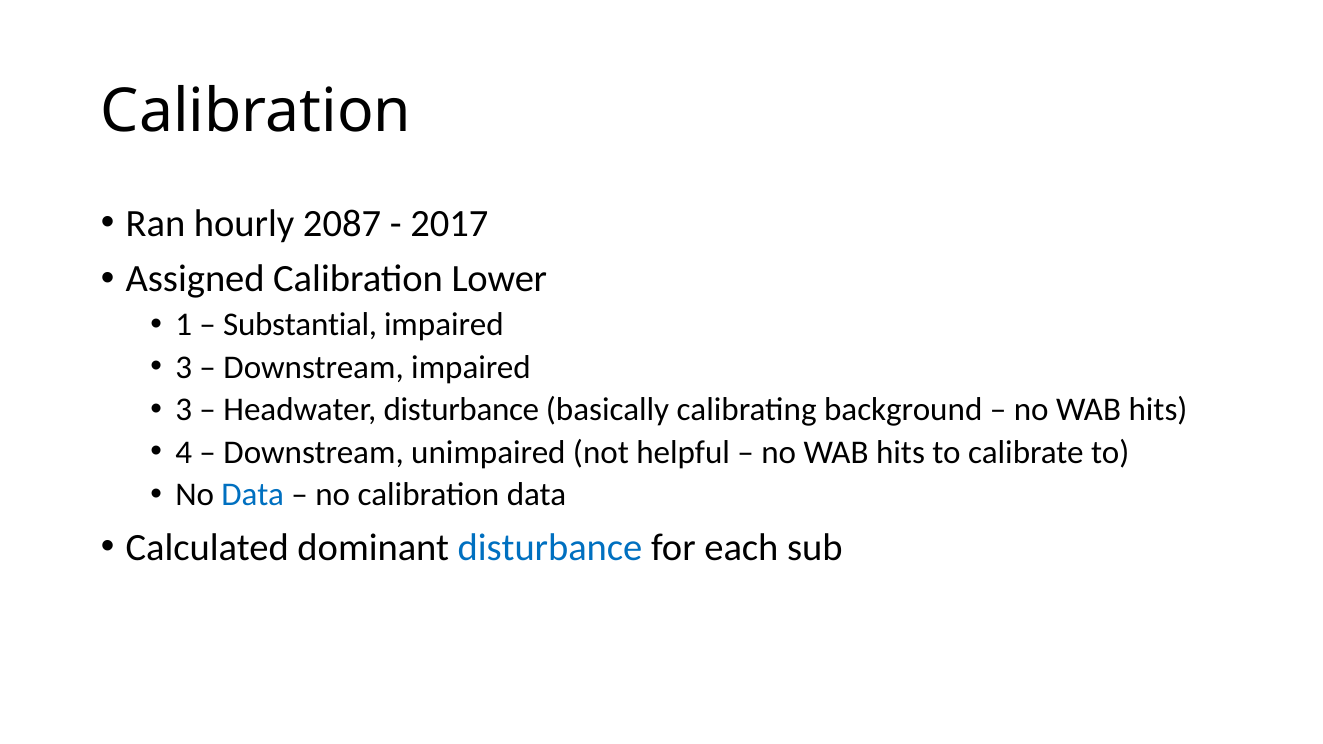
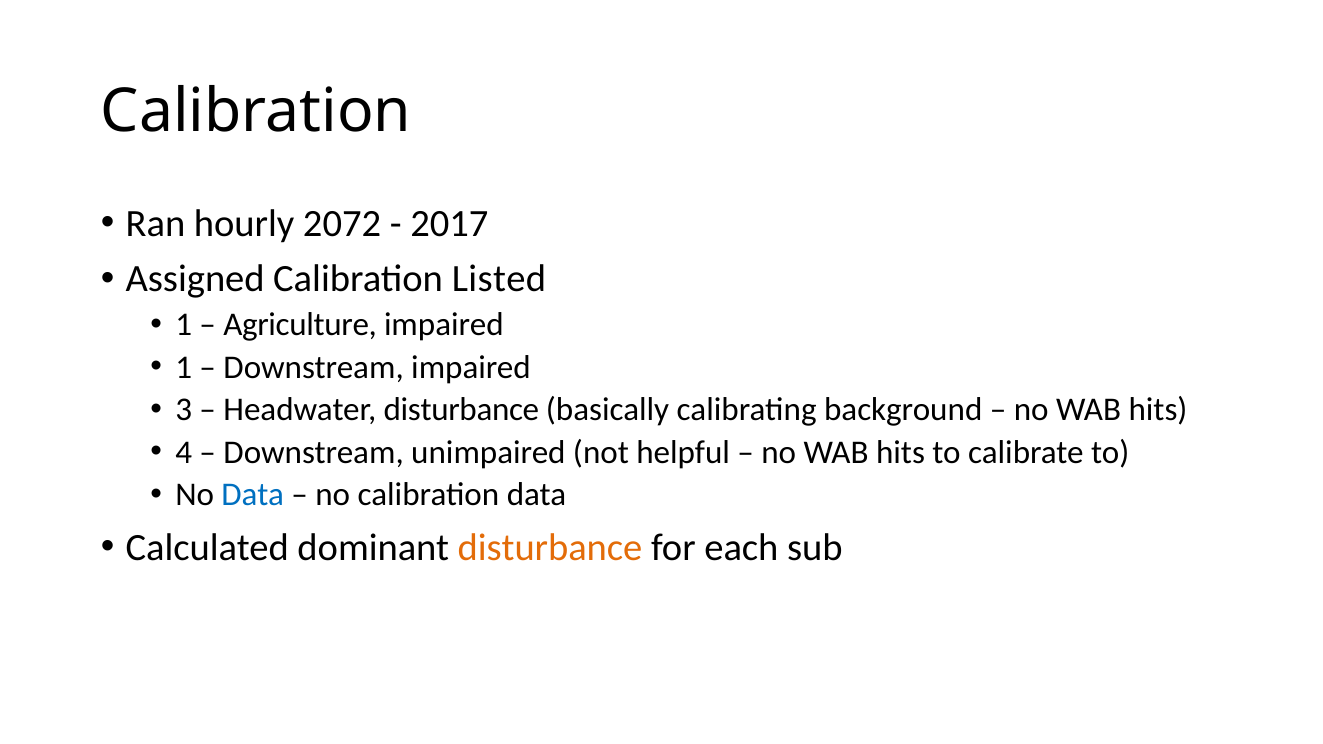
2087: 2087 -> 2072 (342, 224)
Lower: Lower -> Listed (499, 279)
Substantial: Substantial -> Agriculture (300, 325)
3: 3 -> 1 (184, 367)
disturbance colour: blue -> orange (550, 548)
